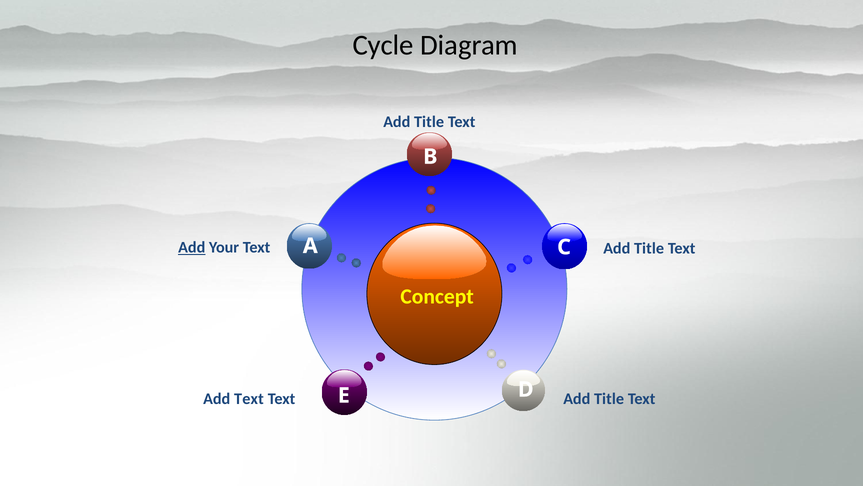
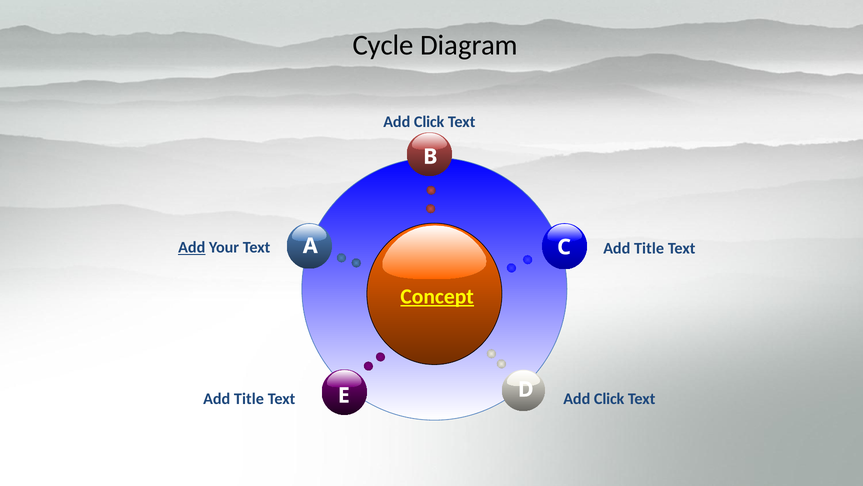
Title: Title -> Click (429, 122)
Concept underline: none -> present (437, 296)
Text: Text -> Title (249, 398)
Title: Title -> Click (609, 398)
